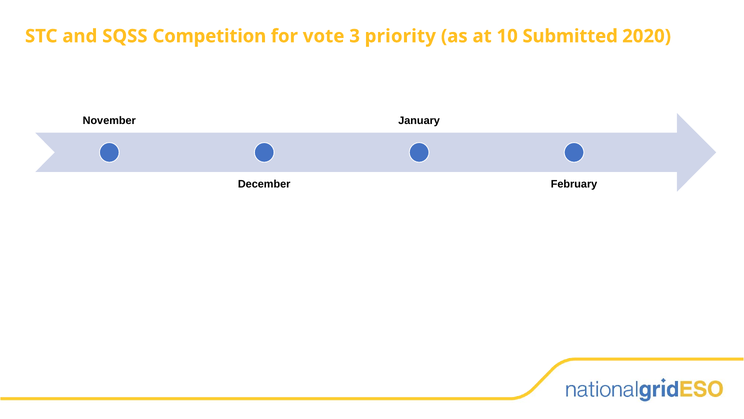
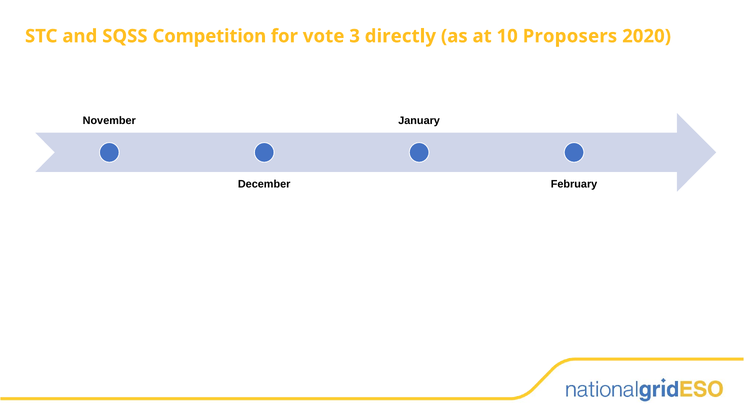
priority: priority -> directly (400, 36)
Submitted: Submitted -> Proposers (570, 36)
